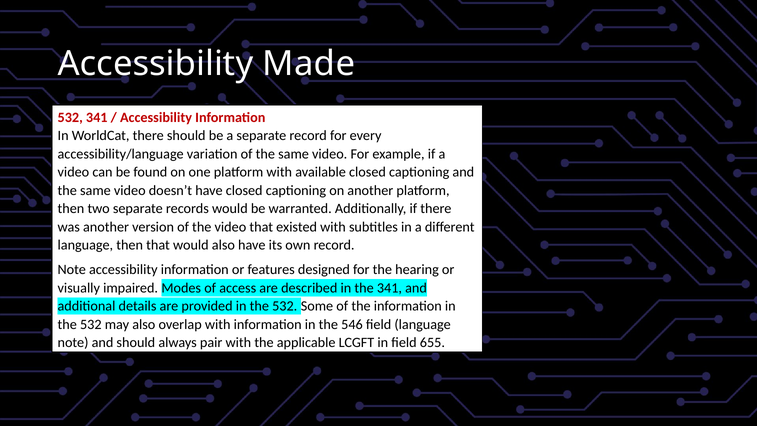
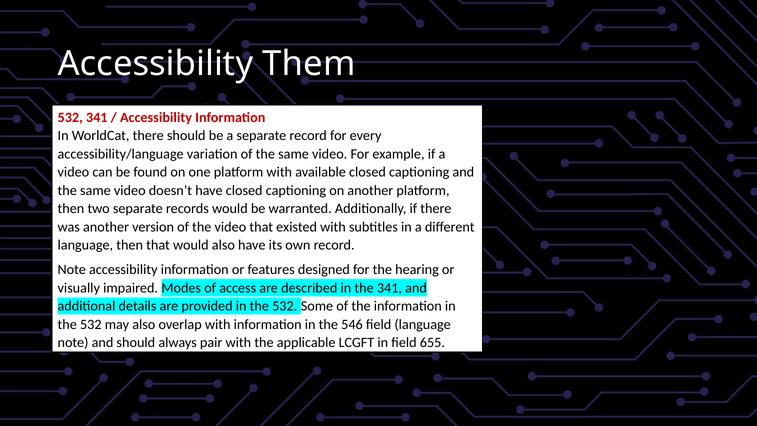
Made: Made -> Them (309, 64)
